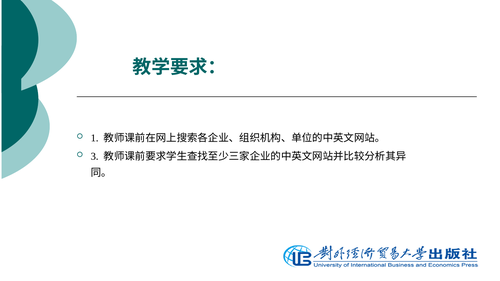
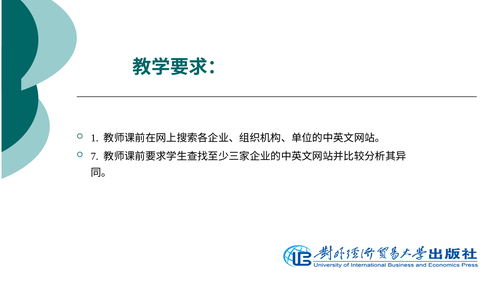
3: 3 -> 7 (95, 156)
